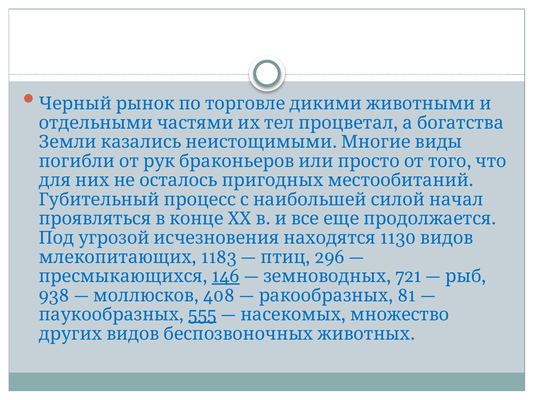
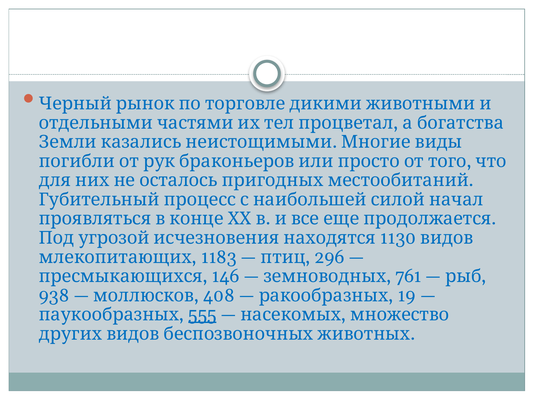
146 underline: present -> none (226, 277)
721: 721 -> 761 (408, 277)
81: 81 -> 19 (407, 296)
